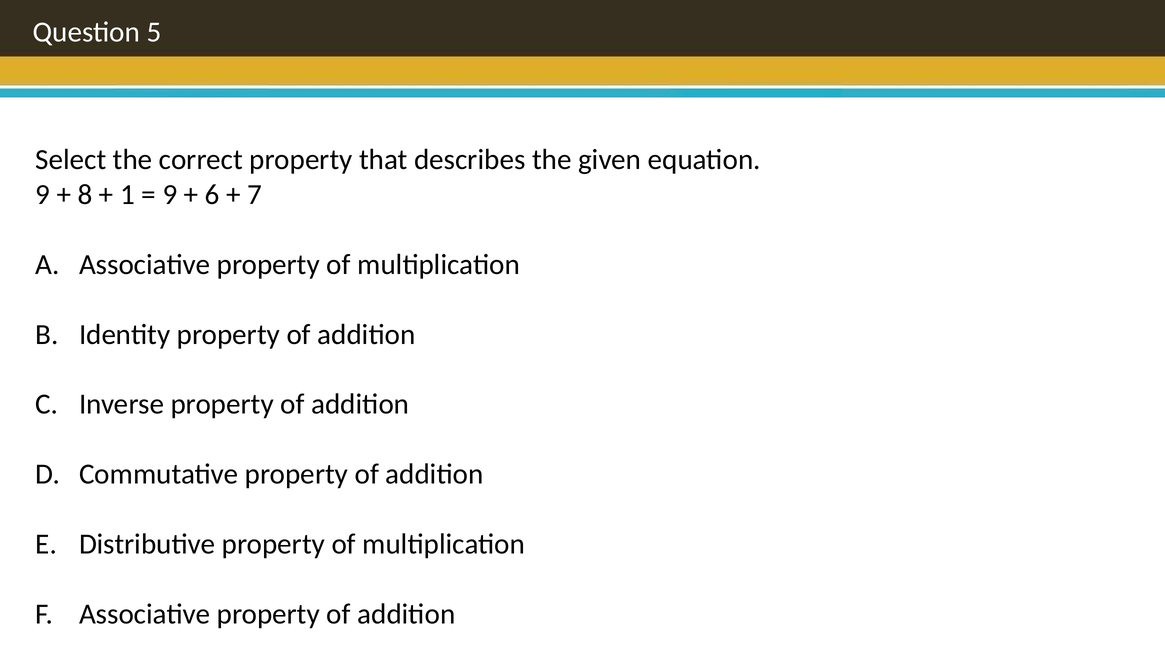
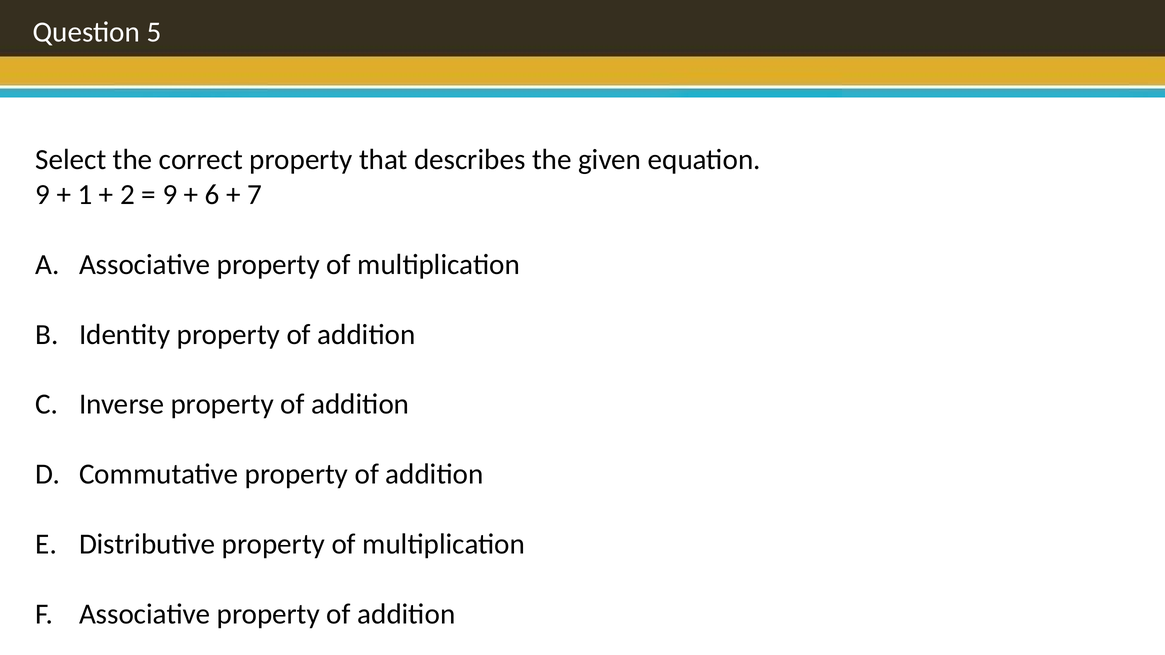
8: 8 -> 1 (85, 195)
1: 1 -> 2 (127, 195)
